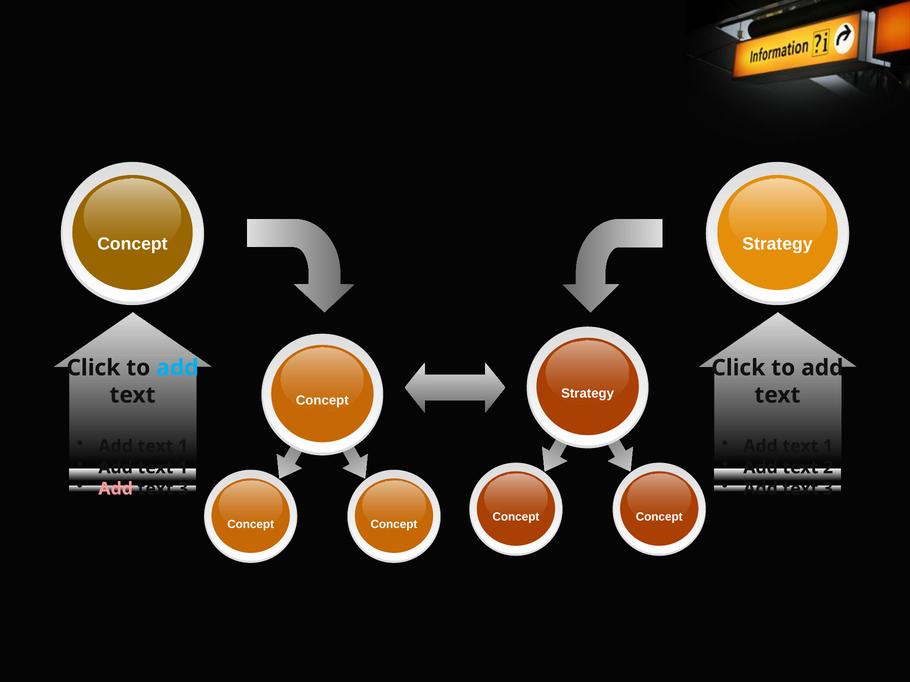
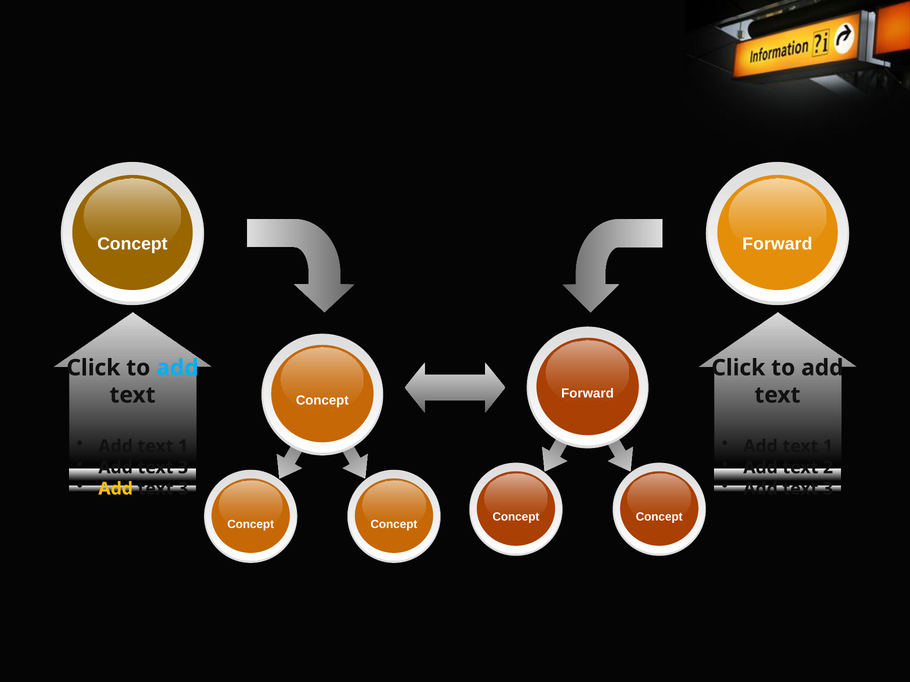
Strategy: Strategy -> Forward (777, 244)
Strategy: Strategy -> Forward (588, 394)
1: 1 -> 3 (183, 468)
Add colour: pink -> yellow (116, 489)
